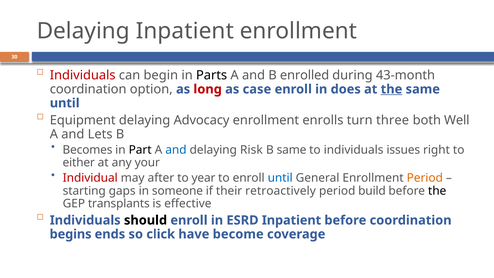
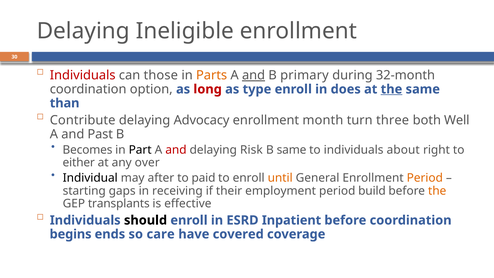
Delaying Inpatient: Inpatient -> Ineligible (185, 31)
begin: begin -> those (161, 75)
Parts colour: black -> orange (212, 75)
and underline: none -> present (254, 75)
enrolled: enrolled -> primary (304, 75)
43-month: 43-month -> 32-month (405, 75)
case: case -> type (257, 89)
until: until -> than (65, 103)
Equipment: Equipment -> Contribute (83, 120)
enrolls: enrolls -> month (323, 120)
Lets: Lets -> Past (100, 134)
and colour: blue -> red (176, 150)
issues: issues -> about (403, 150)
your: your -> over (147, 163)
Individual colour: red -> black (90, 178)
year: year -> paid (204, 178)
until colour: blue -> orange (280, 178)
someone: someone -> receiving (177, 191)
retroactively: retroactively -> employment (281, 191)
the colour: black -> orange (437, 191)
click: click -> care (161, 234)
become: become -> covered (238, 234)
